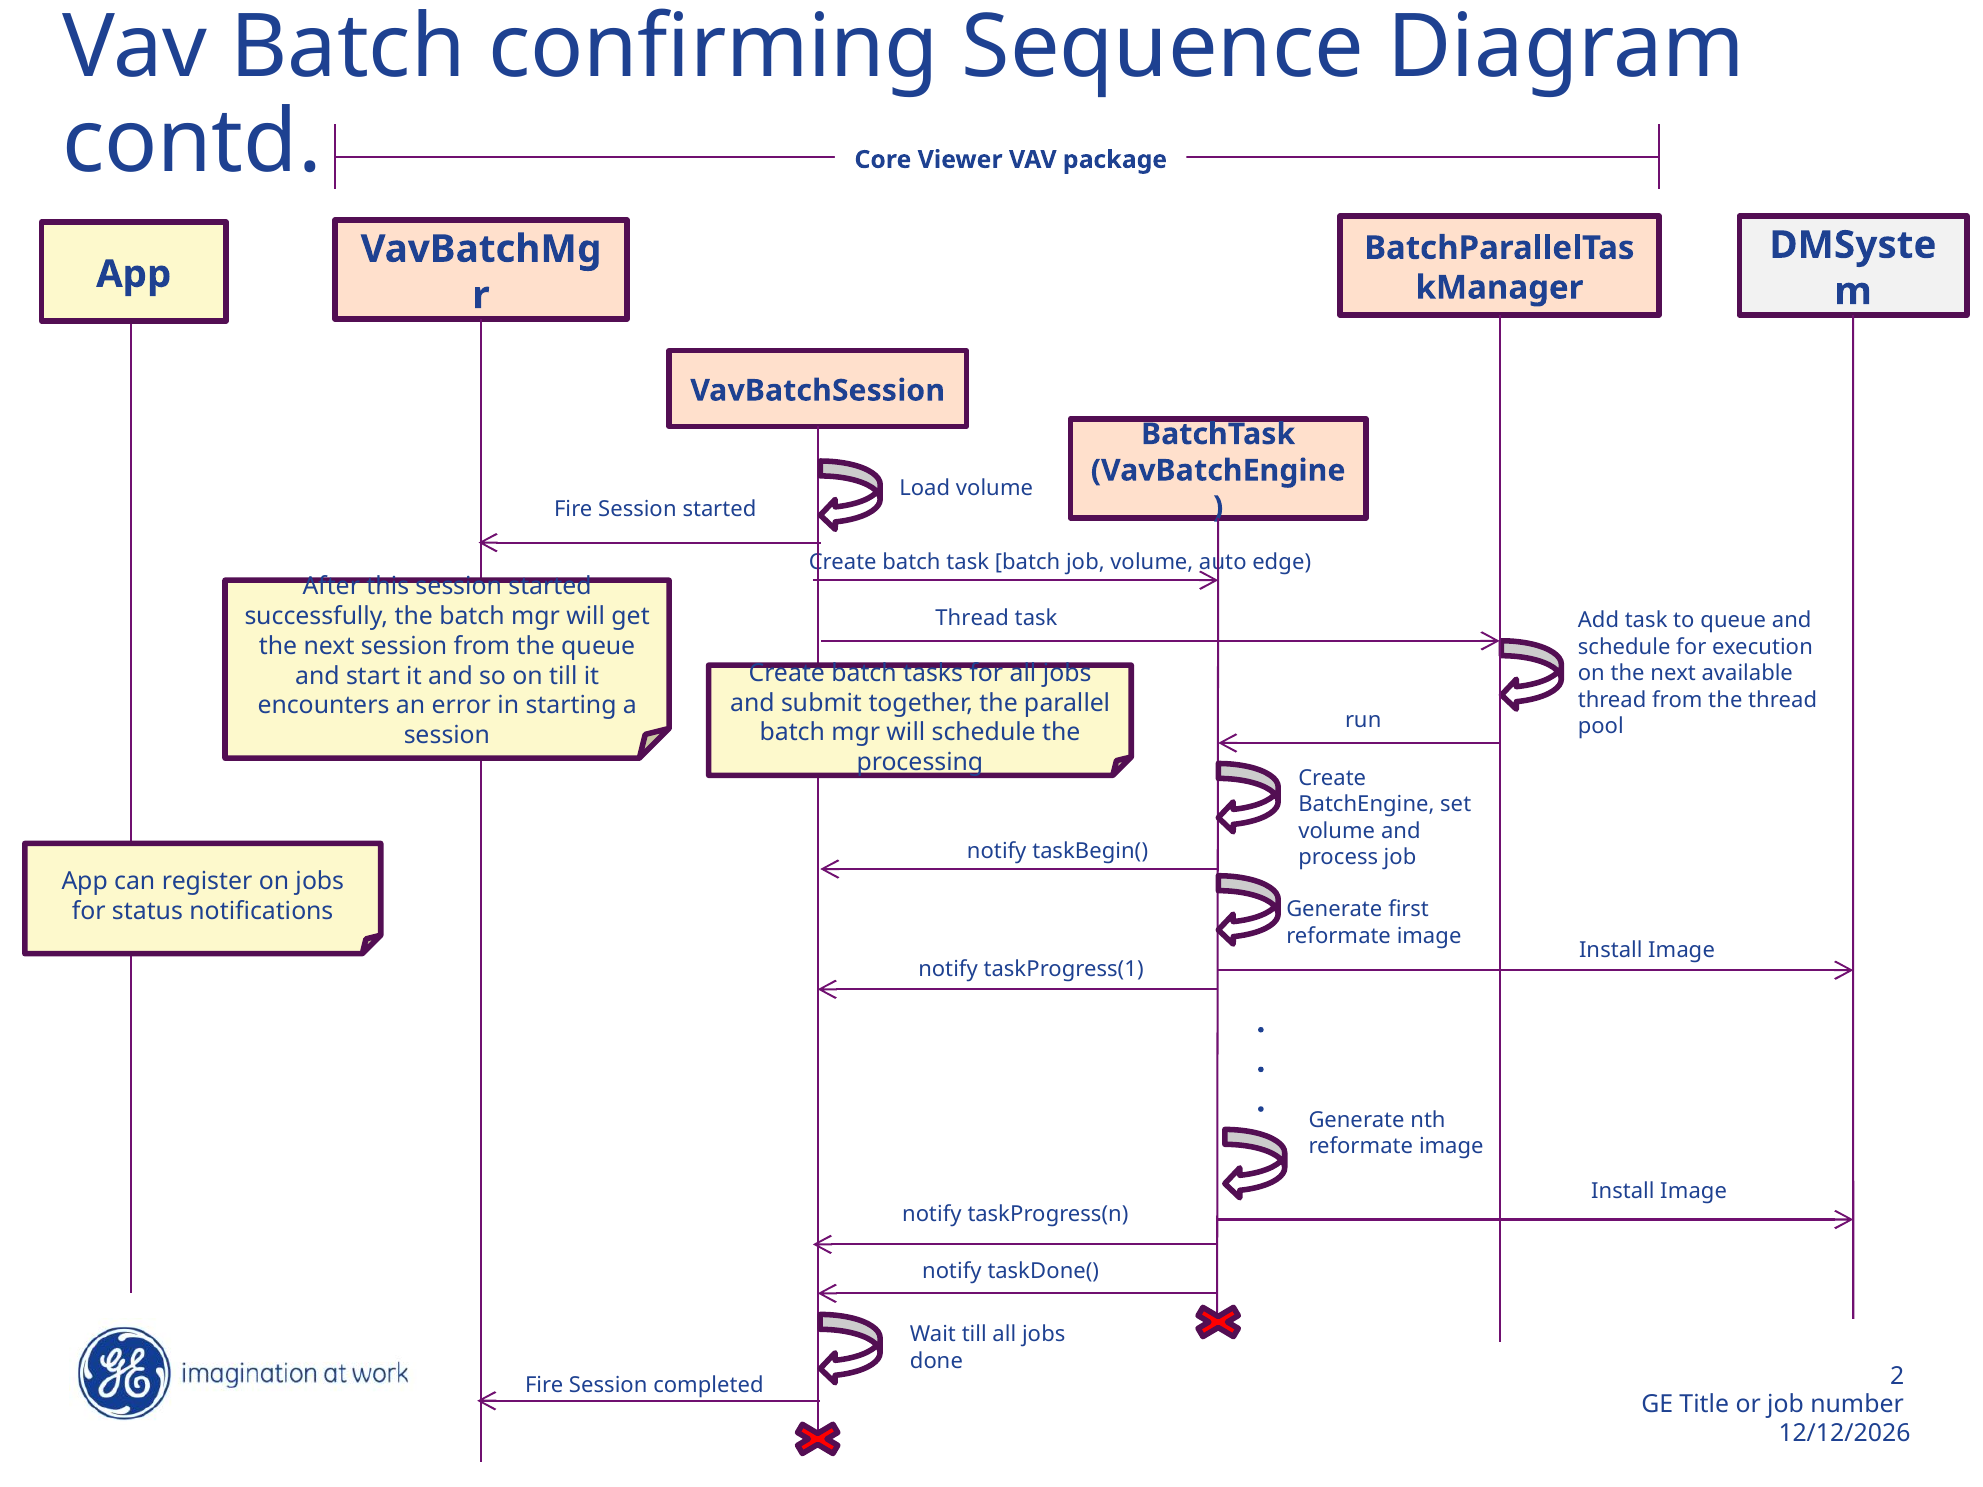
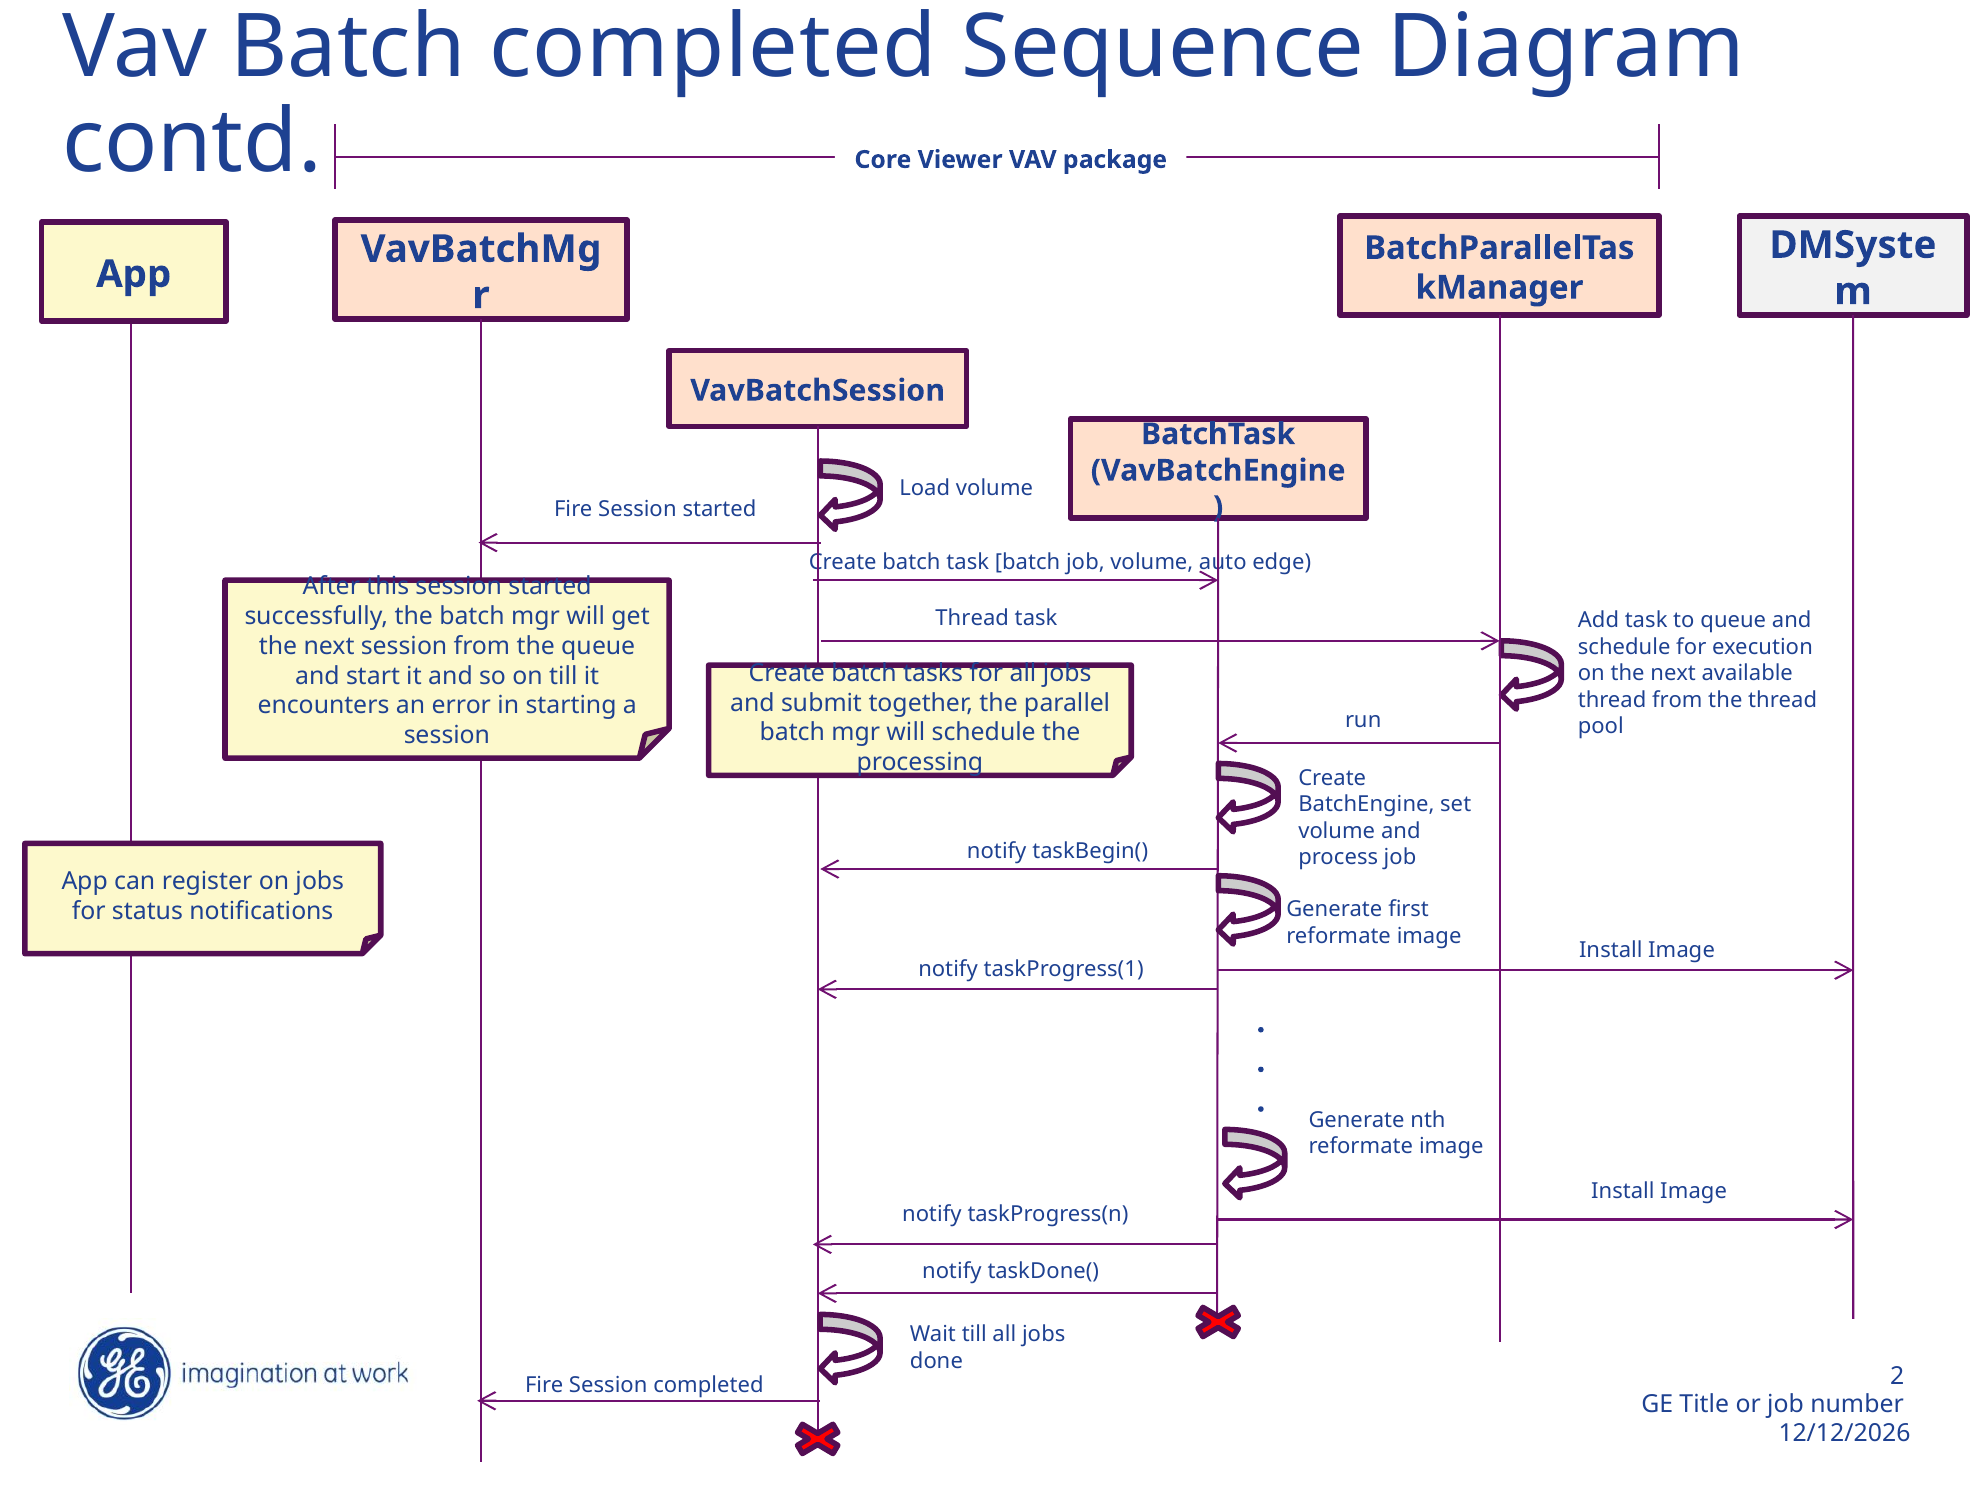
Batch confirming: confirming -> completed (713, 47)
